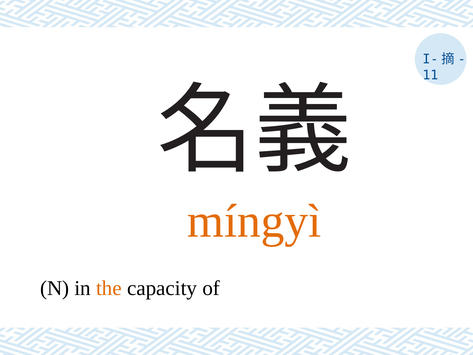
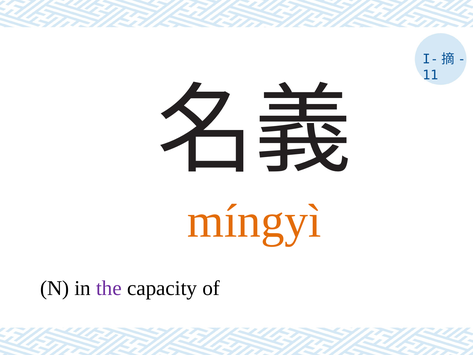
the colour: orange -> purple (109, 288)
